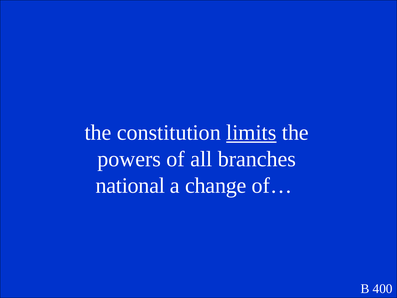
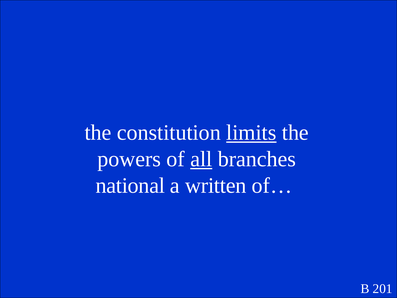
all underline: none -> present (201, 159)
change: change -> written (216, 185)
400: 400 -> 201 (383, 289)
